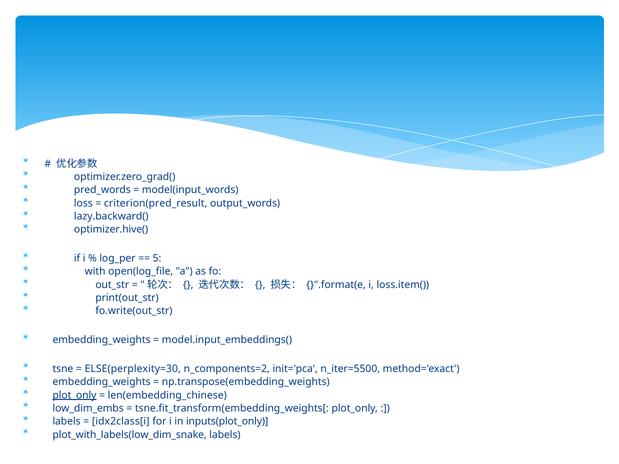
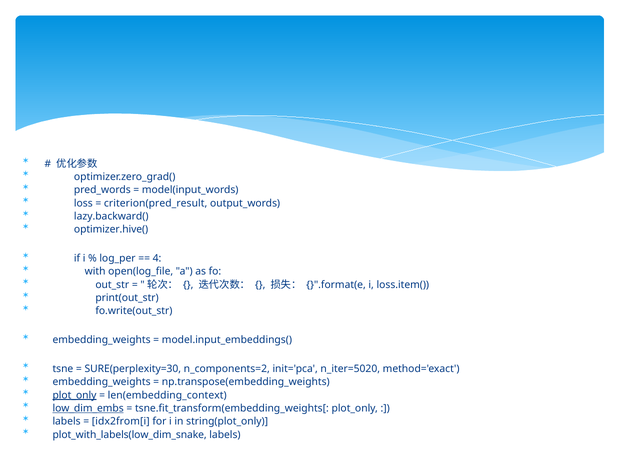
5: 5 -> 4 (157, 259)
ELSE(perplexity=30: ELSE(perplexity=30 -> SURE(perplexity=30 (133, 369)
n_iter=5500: n_iter=5500 -> n_iter=5020 (350, 369)
len(embedding_chinese: len(embedding_chinese -> len(embedding_context (167, 395)
low_dim_embs underline: none -> present (88, 409)
idx2class[i: idx2class[i -> idx2from[i (121, 422)
inputs(plot_only: inputs(plot_only -> string(plot_only (227, 422)
